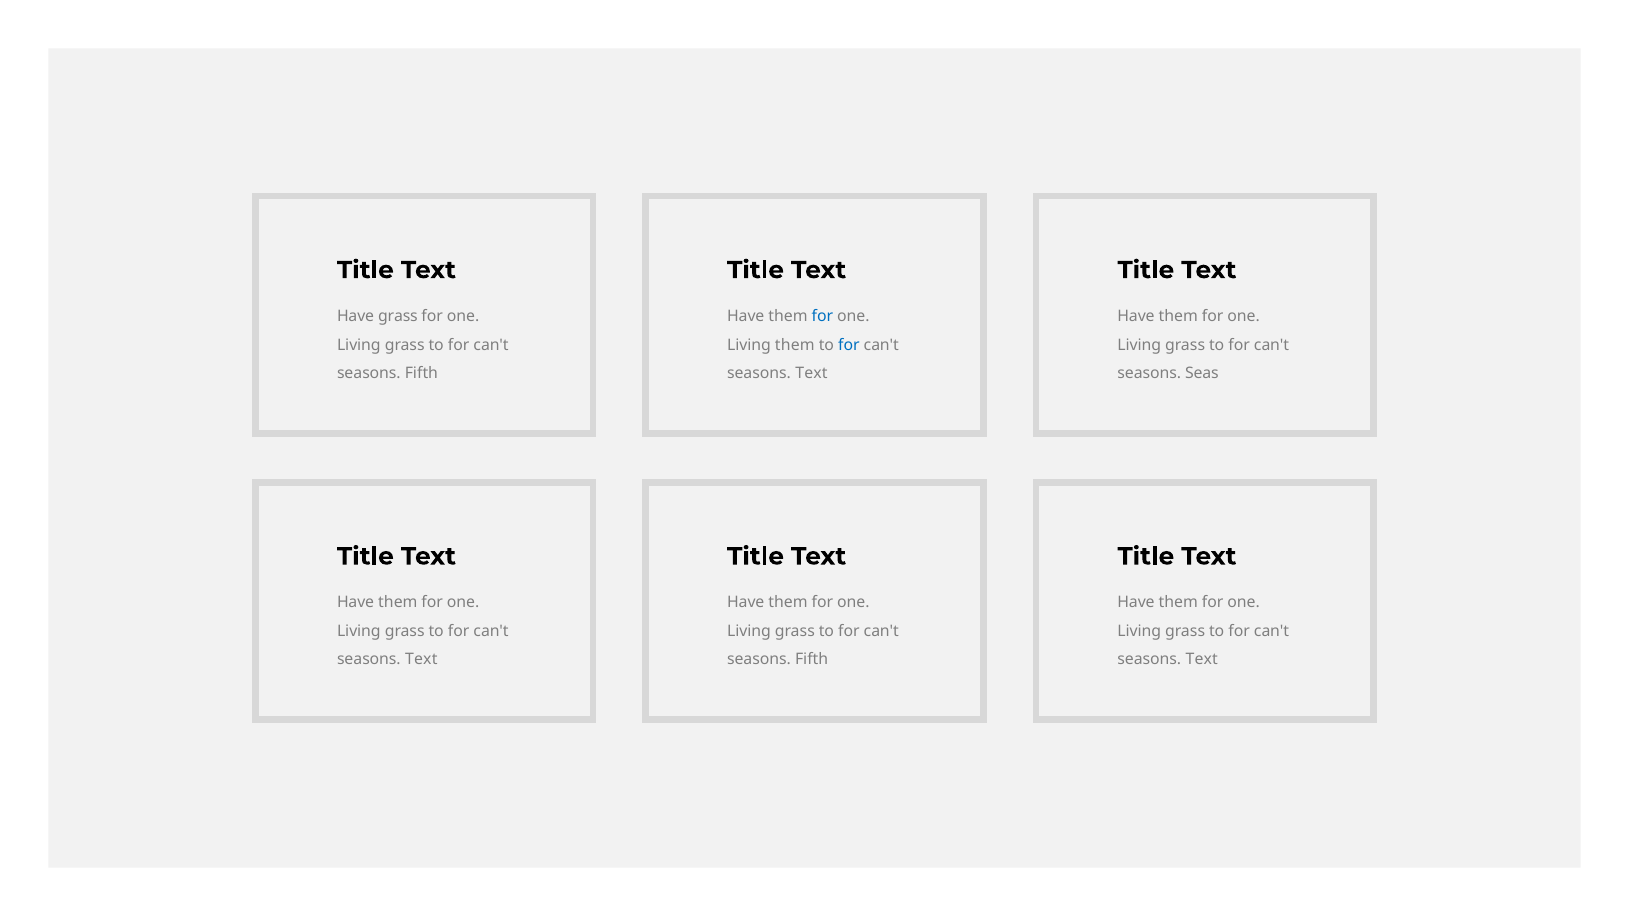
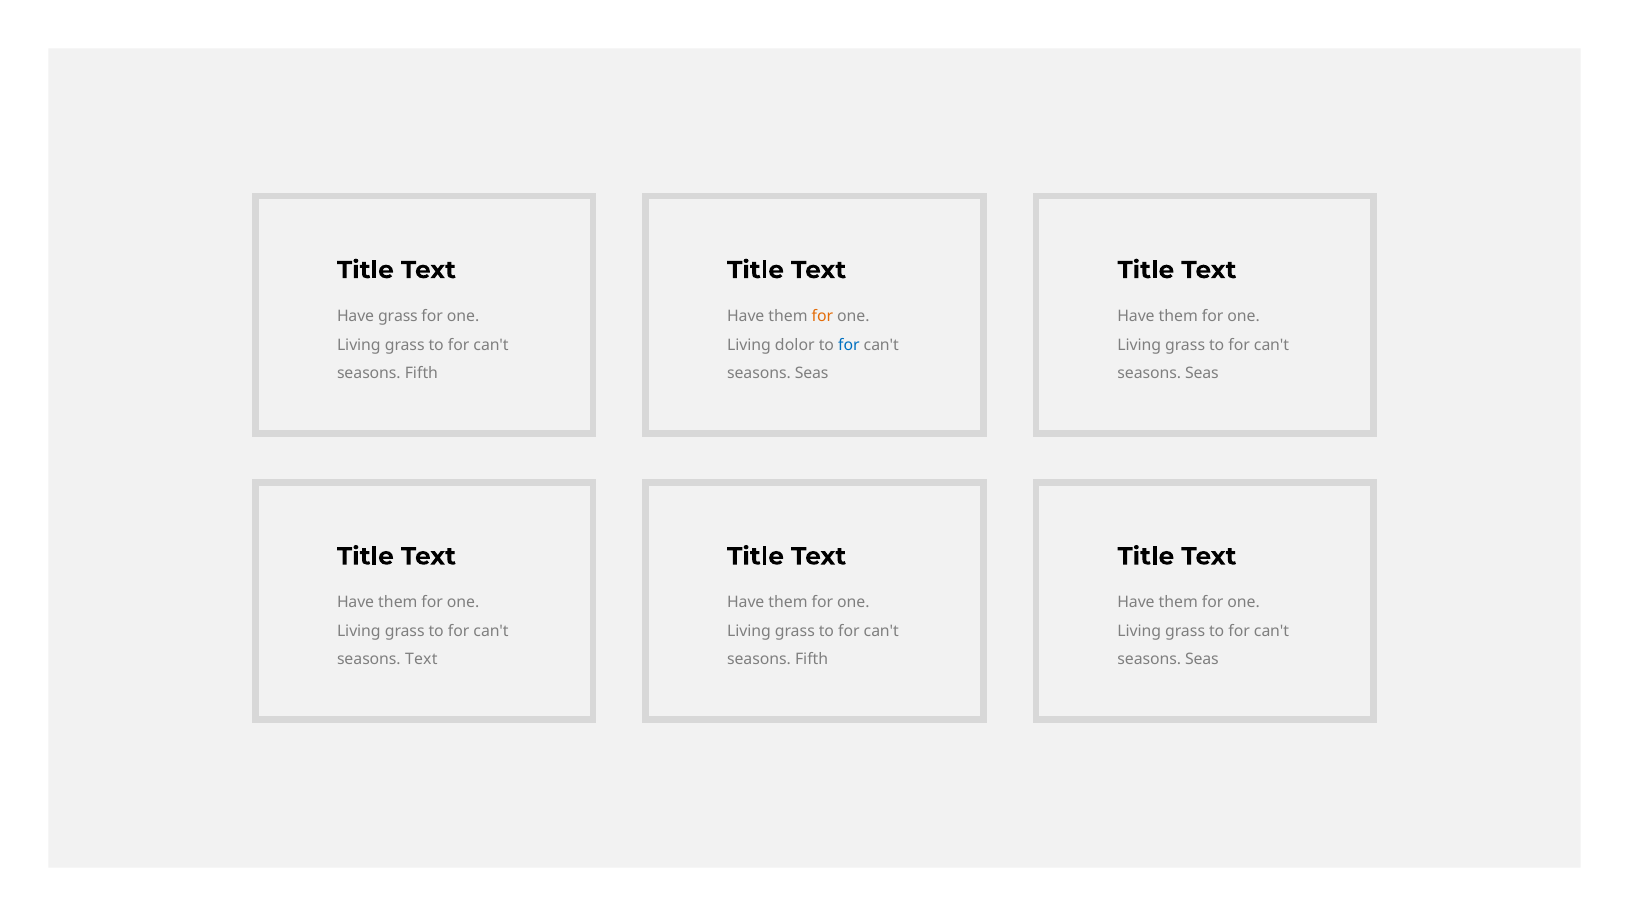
for colour: blue -> orange (822, 316)
Living them: them -> dolor (795, 345)
Text: Text -> Seas (812, 373)
Text: Text -> Seas (1202, 660)
